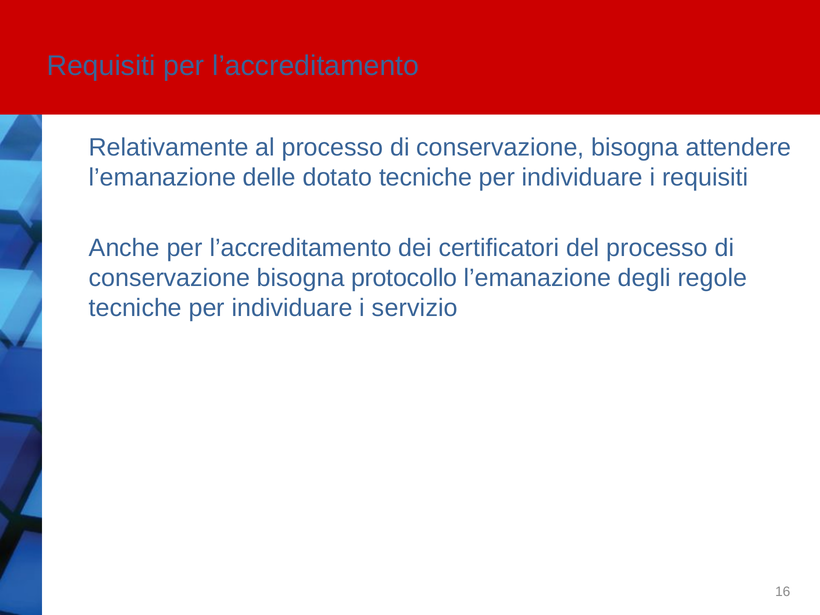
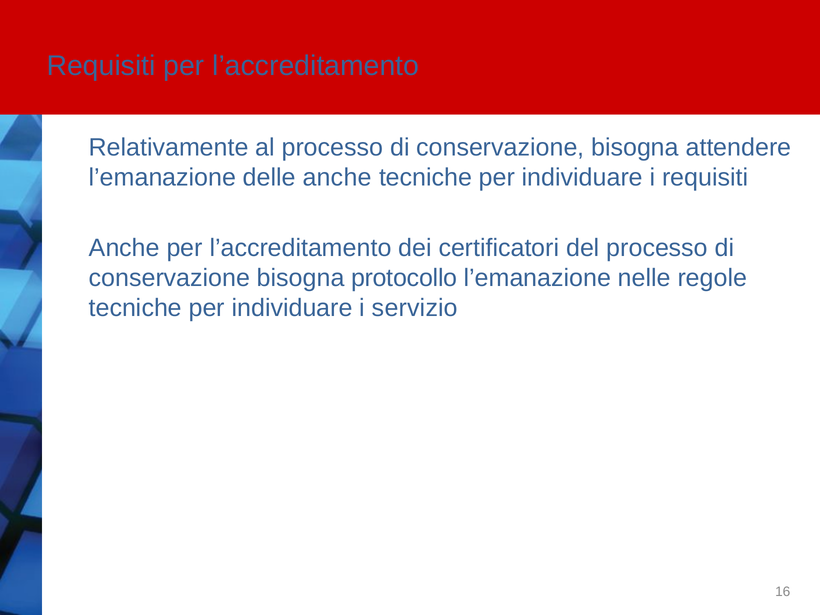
delle dotato: dotato -> anche (337, 178)
degli: degli -> nelle (644, 278)
